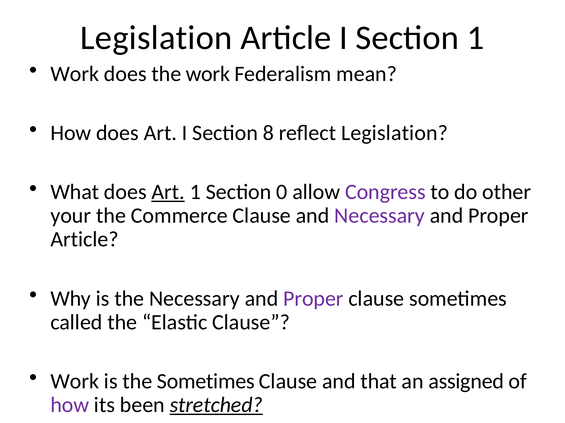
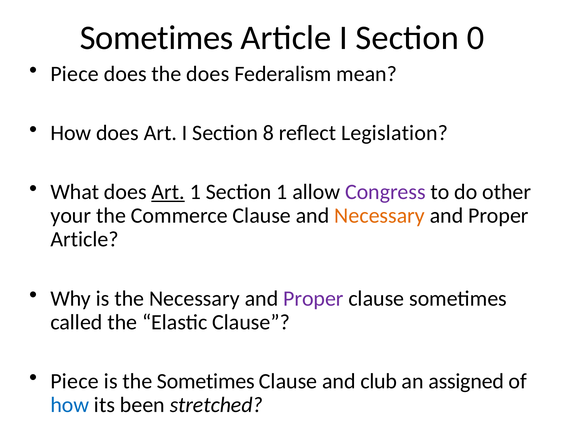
Legislation: Legislation -> Sometimes (157, 38)
Section 1: 1 -> 0 (475, 38)
Work: Work -> Piece (75, 74)
the work: work -> does (208, 74)
Section 0: 0 -> 1 (282, 192)
Necessary colour: purple -> orange (380, 216)
Work: Work -> Piece (75, 382)
that: that -> club (379, 382)
how colour: purple -> blue (70, 406)
stretched underline: present -> none (216, 406)
